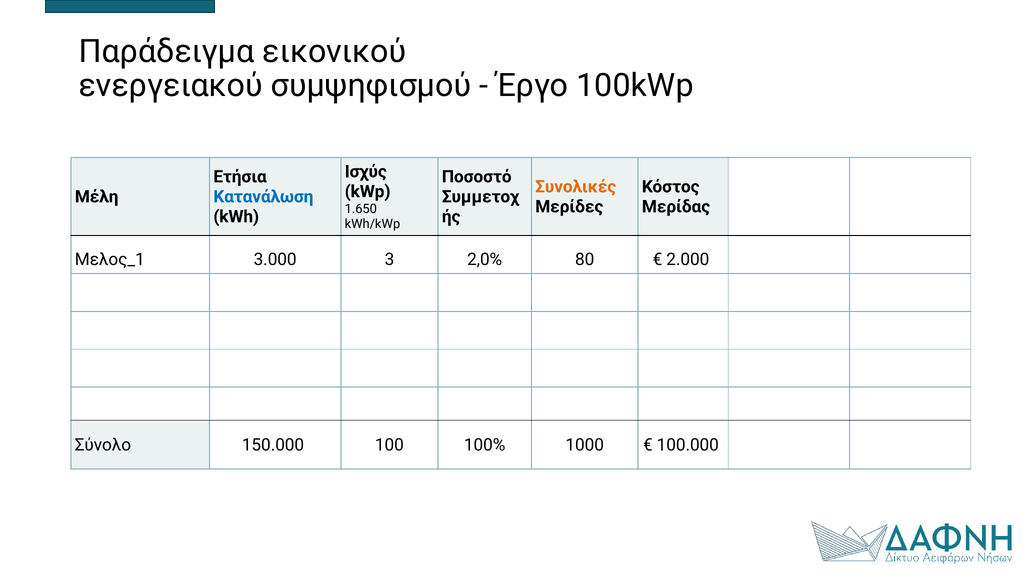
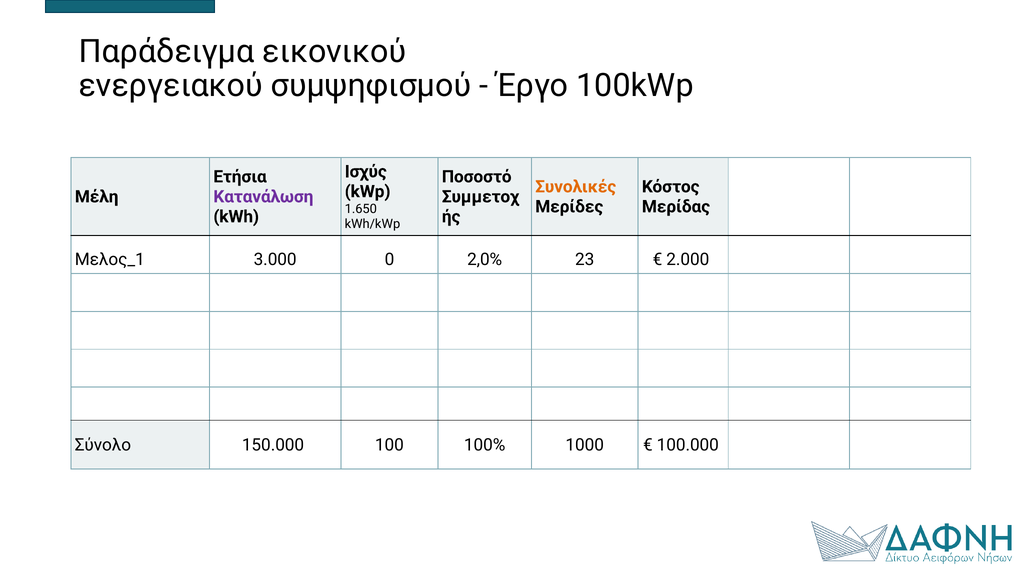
Κατανάλωση colour: blue -> purple (263, 197)
3: 3 -> 0 (389, 260)
80: 80 -> 23 (585, 260)
